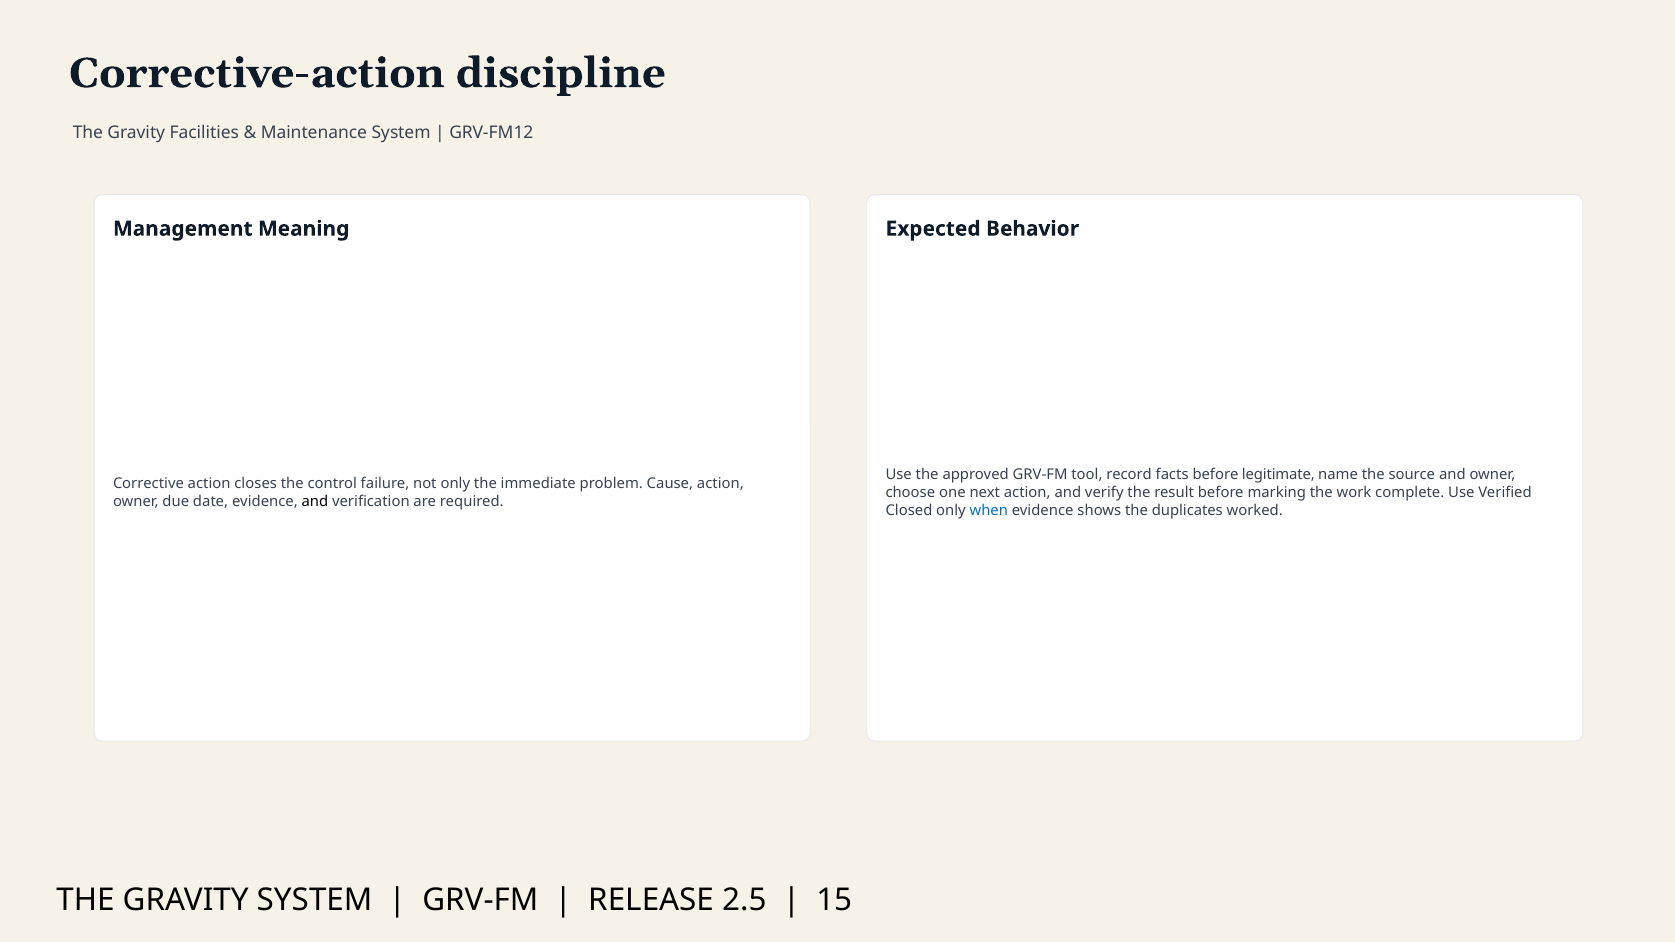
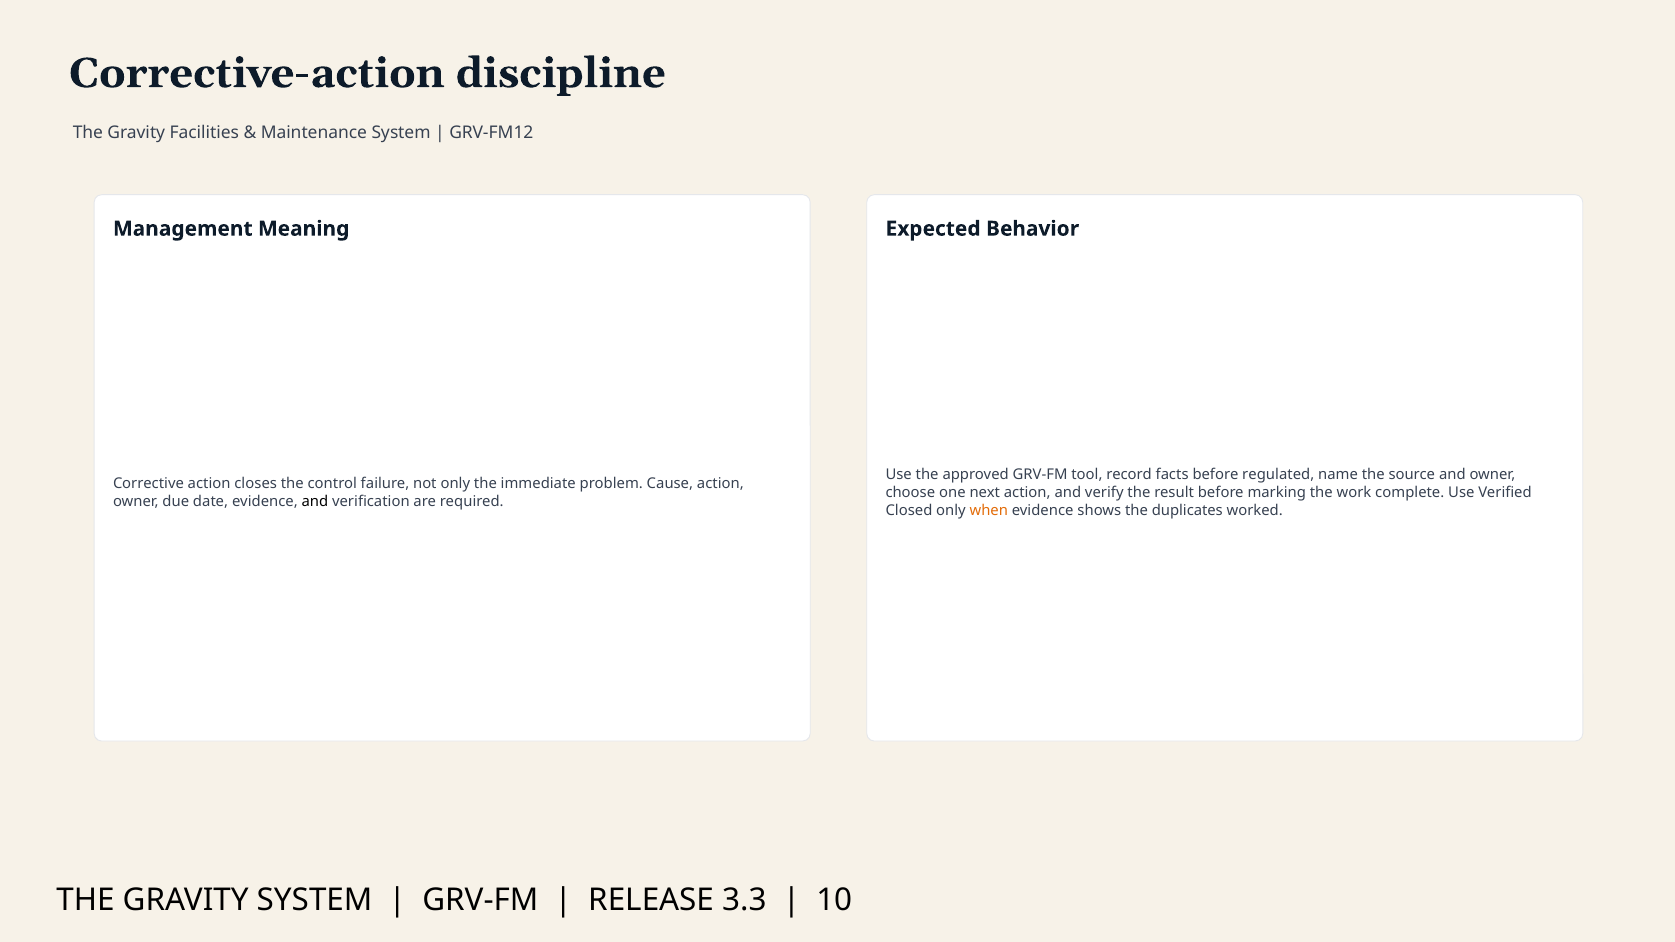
legitimate: legitimate -> regulated (1278, 475)
when colour: blue -> orange (989, 511)
2.5: 2.5 -> 3.3 (744, 900)
15: 15 -> 10 (834, 900)
